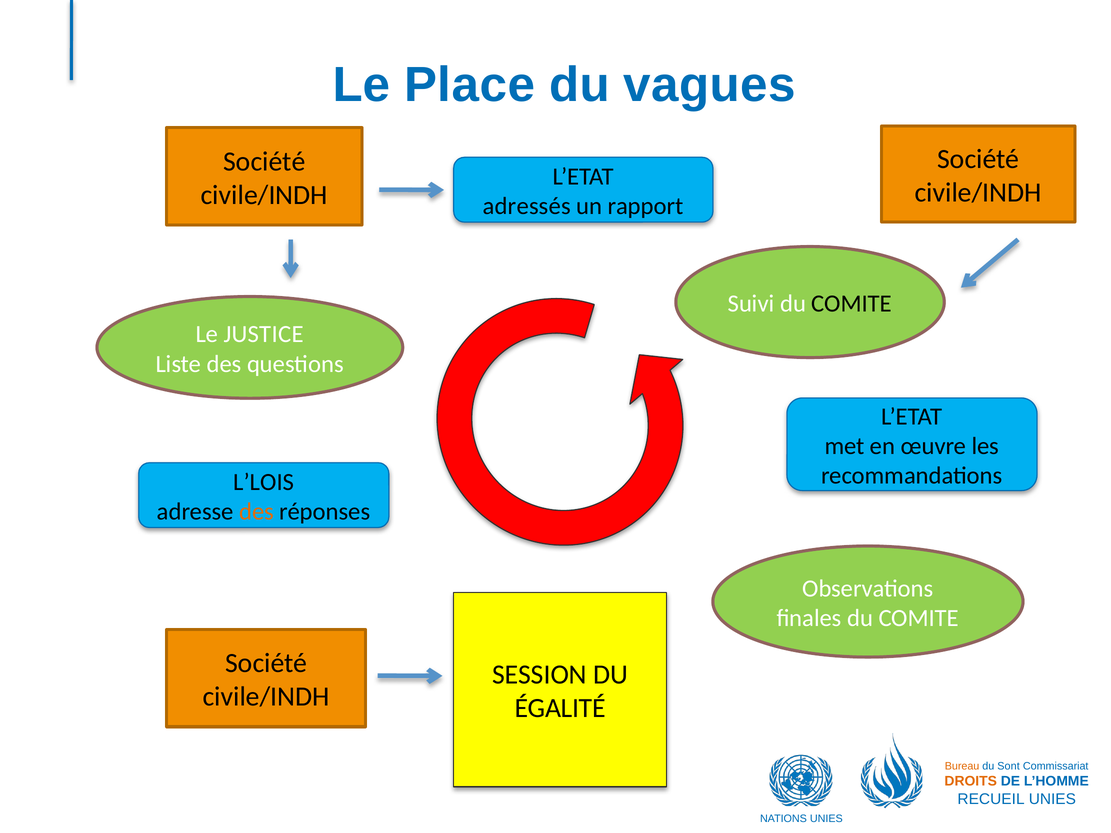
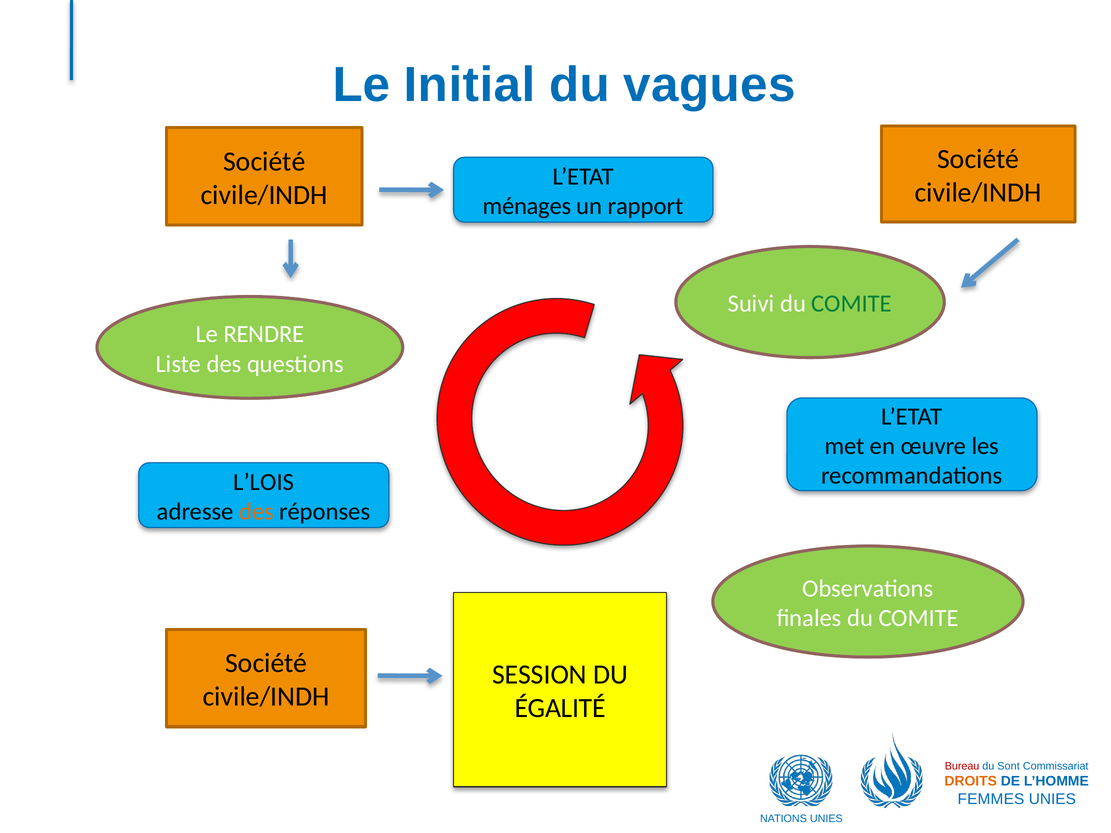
Place: Place -> Initial (470, 85)
adressés: adressés -> ménages (527, 206)
COMITE colour: black -> green (852, 304)
JUSTICE: JUSTICE -> RENDRE (264, 334)
Bureau colour: orange -> red (962, 767)
RECUEIL: RECUEIL -> FEMMES (991, 799)
